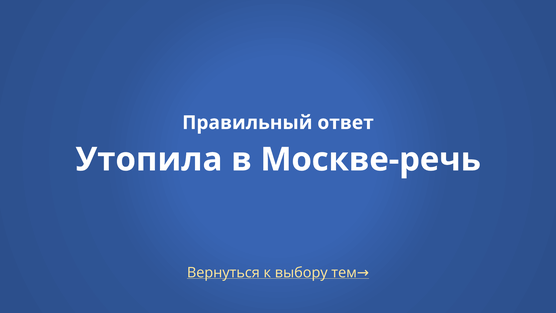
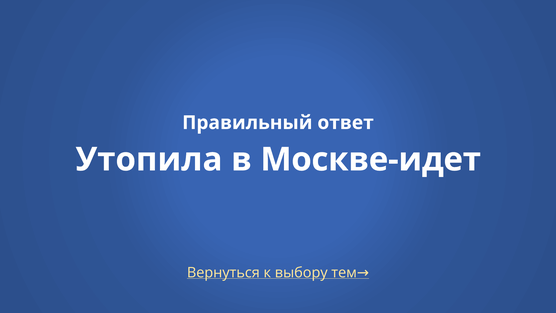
Москве-речь: Москве-речь -> Москве-идет (371, 159)
